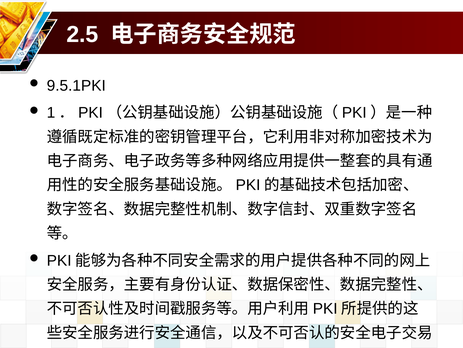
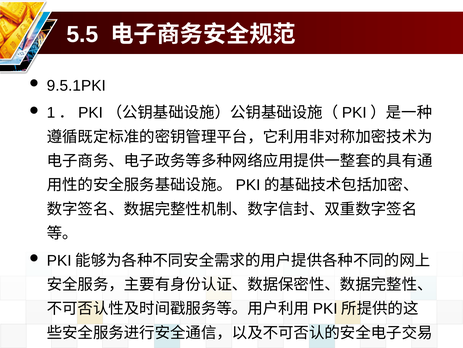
2.5: 2.5 -> 5.5 (82, 34)
